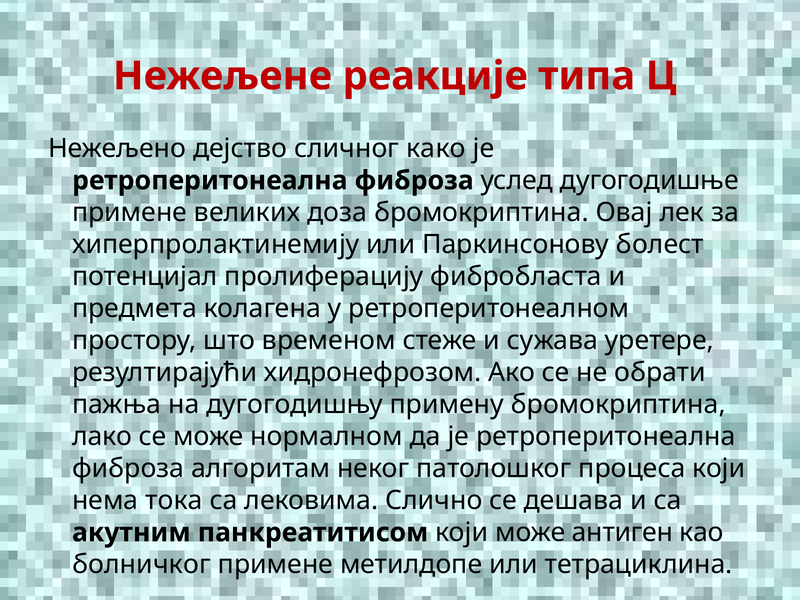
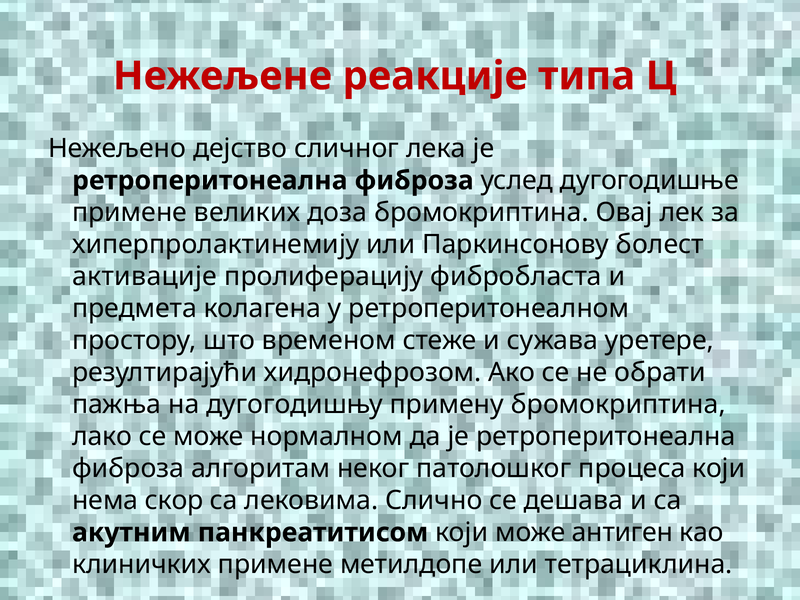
како: како -> лека (436, 149)
потенцијал: потенцијал -> активације (145, 277)
тока: тока -> скор (174, 501)
болничког: болничког -> клиничких (142, 565)
